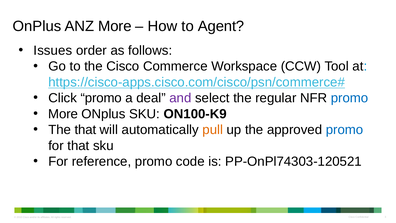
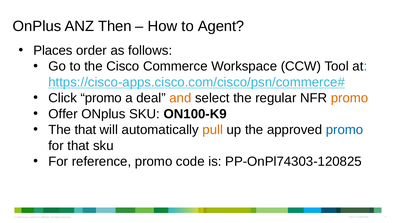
ANZ More: More -> Then (115, 26)
Issues: Issues -> Places (53, 50)
and colour: purple -> orange (180, 98)
promo colour: blue -> orange (350, 98)
More: More -> Offer (63, 114)
PP-OnPl74303-120521: PP-OnPl74303-120521 -> PP-OnPl74303-120825 (293, 161)
